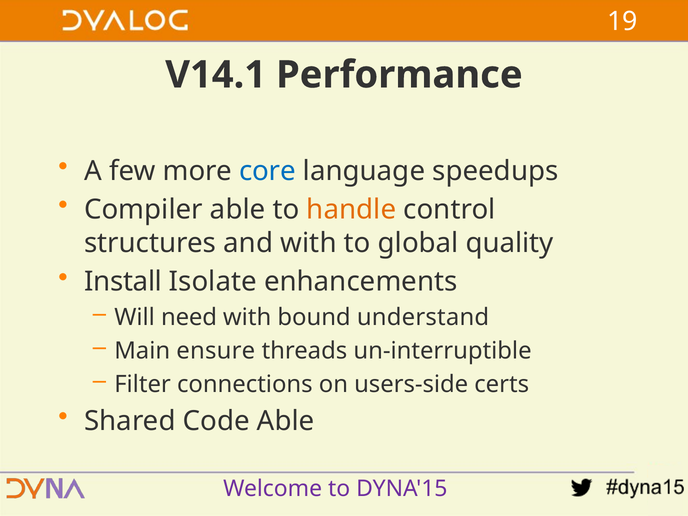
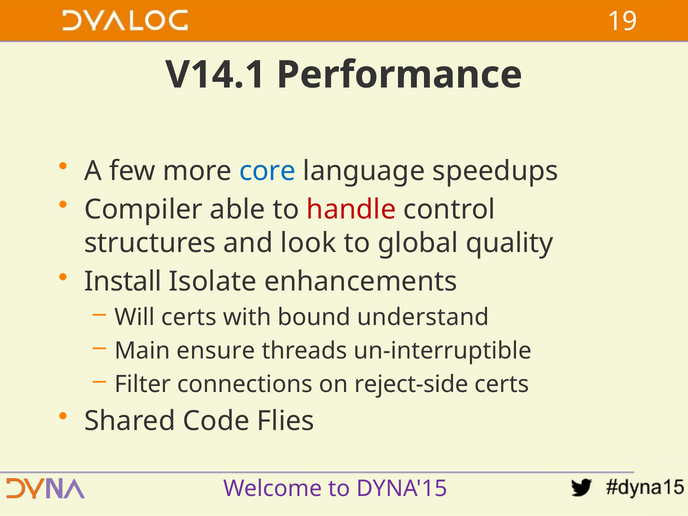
handle colour: orange -> red (351, 210)
and with: with -> look (308, 243)
Will need: need -> certs (189, 317)
users-side: users-side -> reject-side (411, 384)
Code Able: Able -> Flies (286, 421)
